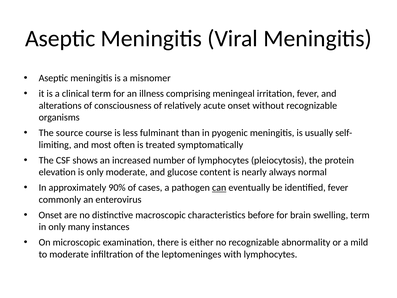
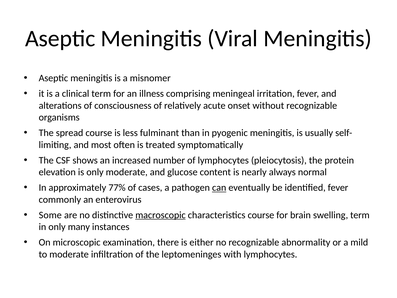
source: source -> spread (70, 133)
90%: 90% -> 77% (117, 188)
Onset: Onset -> Some (50, 215)
macroscopic underline: none -> present (160, 215)
characteristics before: before -> course (261, 215)
